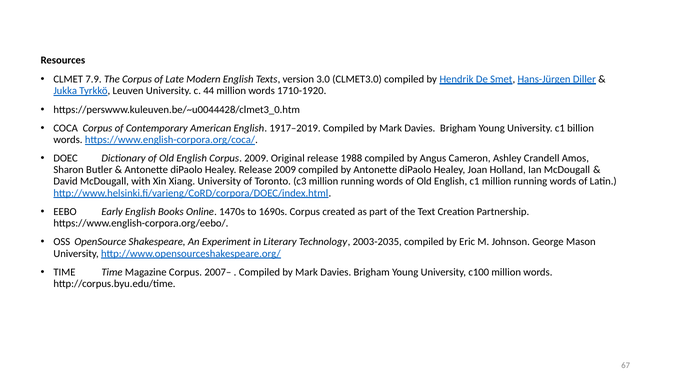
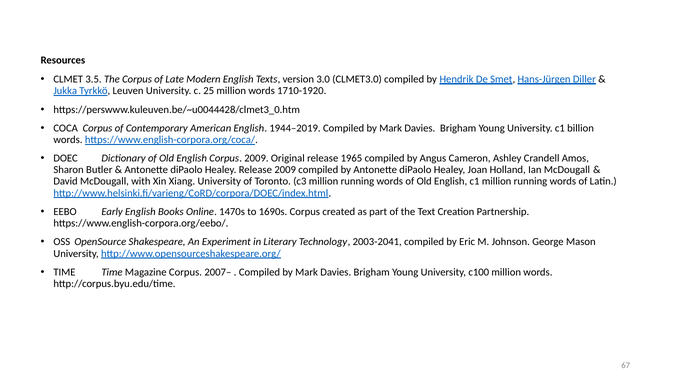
7.9: 7.9 -> 3.5 (94, 79)
44: 44 -> 25 (209, 91)
1917–2019: 1917–2019 -> 1944–2019 (295, 128)
1988: 1988 -> 1965 (351, 159)
2003-2035: 2003-2035 -> 2003-2041 (377, 242)
